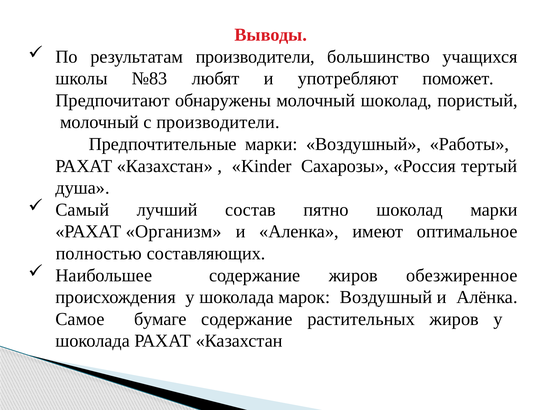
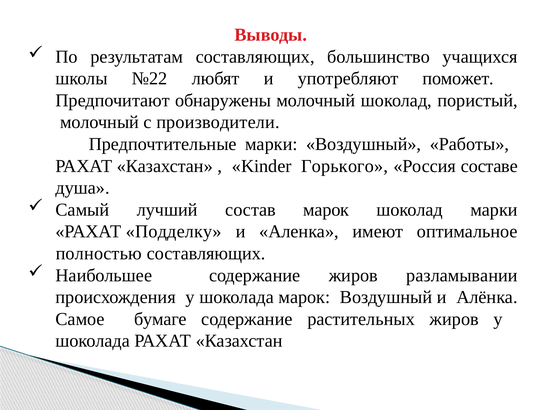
результатам производители: производители -> составляющих (255, 57)
№83: №83 -> №22 (150, 78)
Сахарозы: Сахарозы -> Горького (345, 166)
тертый: тертый -> составе (489, 166)
состав пятно: пятно -> марок (326, 209)
Организм: Организм -> Подделку (174, 231)
обезжиренное: обезжиренное -> разламывании (462, 275)
